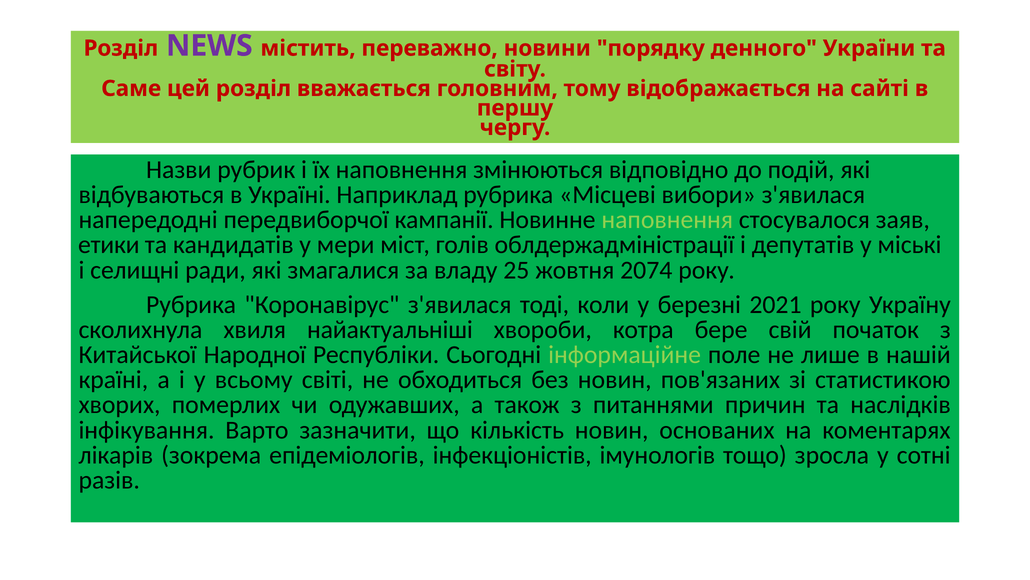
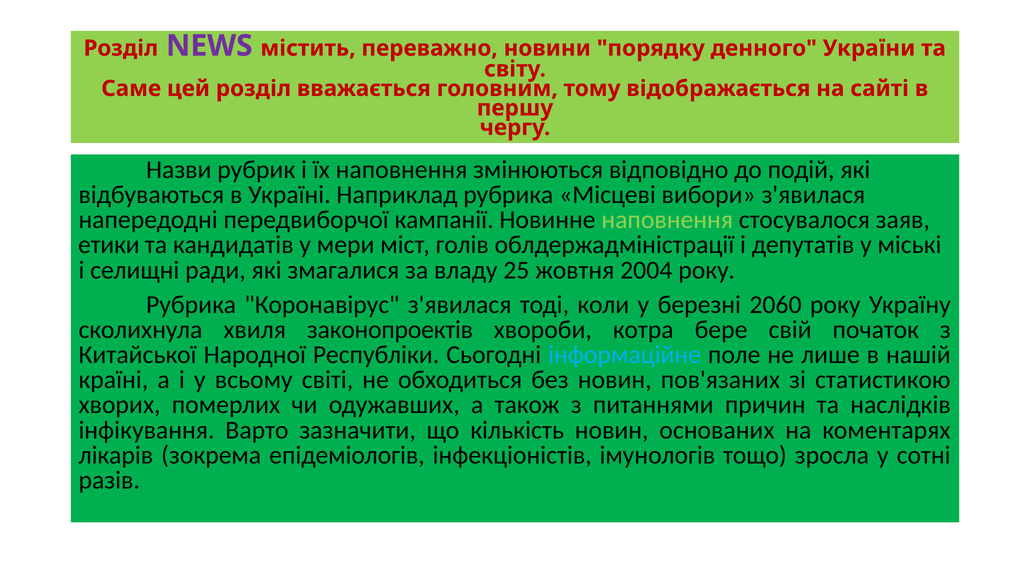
2074: 2074 -> 2004 (646, 270)
2021: 2021 -> 2060 (775, 304)
найактуальніші: найактуальніші -> законопроектів (390, 329)
інформаційне colour: light green -> light blue (625, 354)
